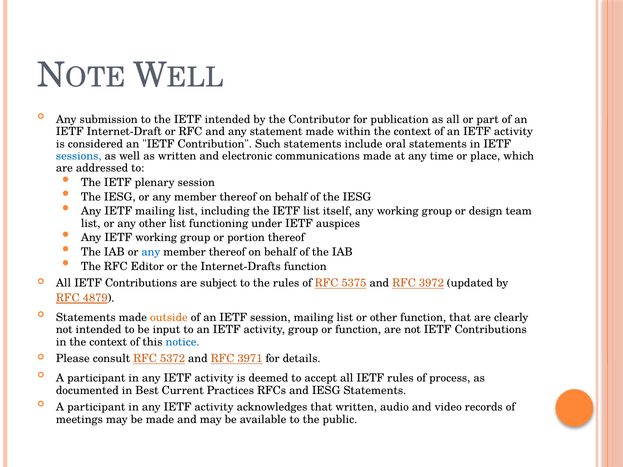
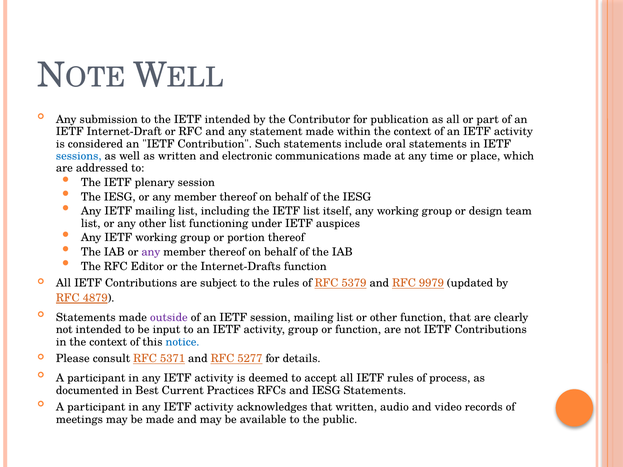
any colour: blue -> purple (151, 252)
5375: 5375 -> 5379 (354, 283)
3972: 3972 -> 9979 (431, 283)
outside colour: orange -> purple (169, 318)
5372: 5372 -> 5371 (173, 359)
3971: 3971 -> 5277 (250, 359)
